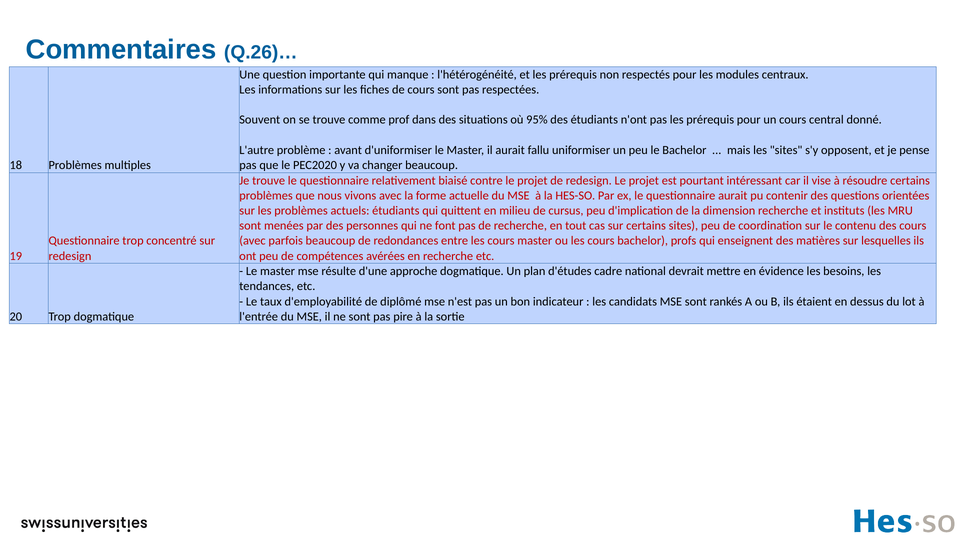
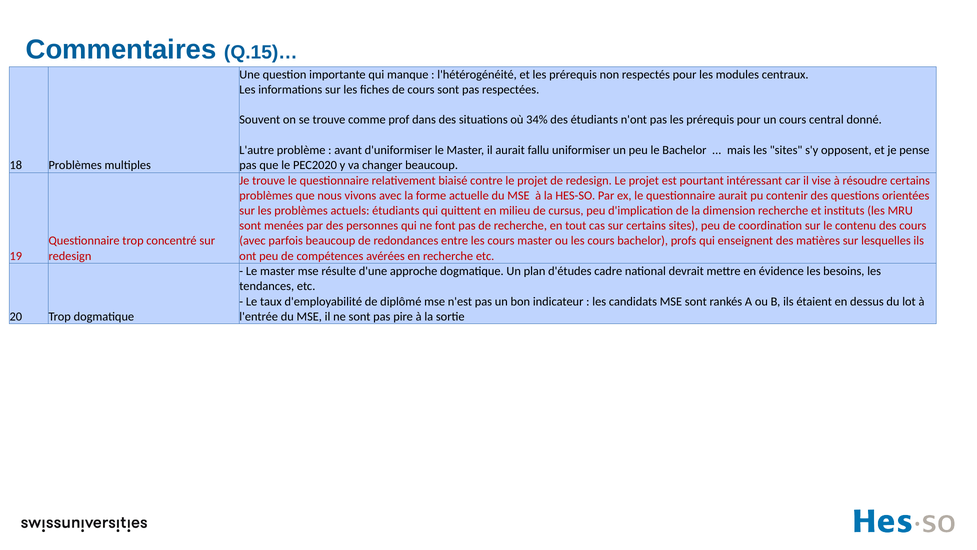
Q.26)…: Q.26)… -> Q.15)… (261, 52)
95%: 95% -> 34% (537, 120)
